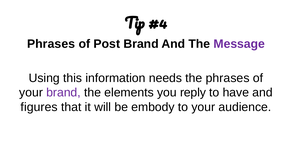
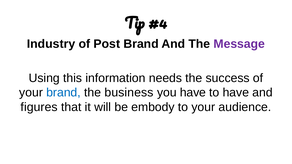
Phrases: Phrases -> Industry (51, 44)
the phrases: phrases -> success (228, 78)
brand colour: purple -> blue (63, 93)
elements: elements -> business (129, 93)
you reply: reply -> have (193, 93)
